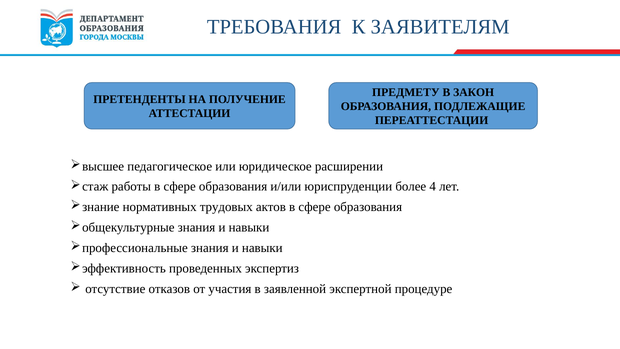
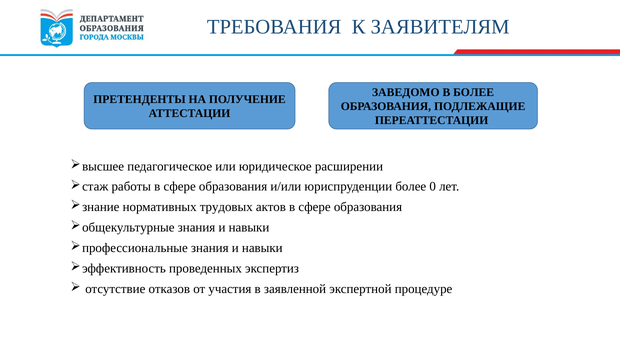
ПРЕДМЕТУ: ПРЕДМЕТУ -> ЗАВЕДОМО (406, 93)
В ЗАКОН: ЗАКОН -> БОЛЕЕ (474, 93)
4: 4 -> 0 (433, 187)
